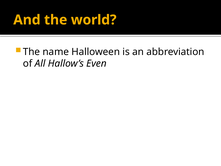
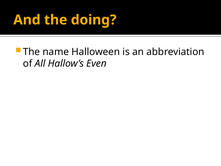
world: world -> doing (94, 20)
